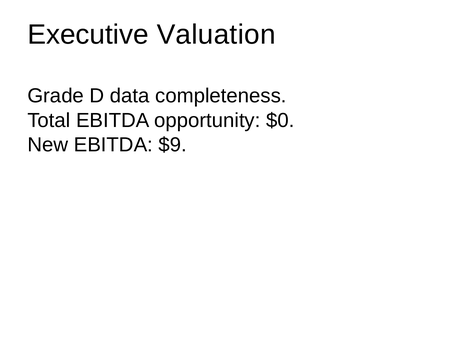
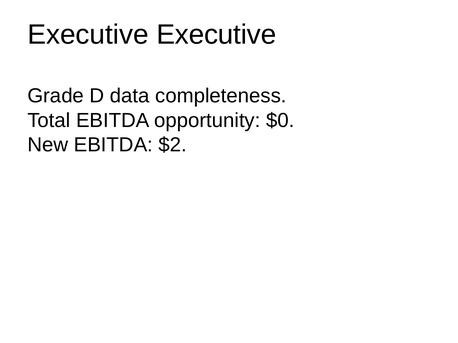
Executive Valuation: Valuation -> Executive (216, 35)
$9: $9 -> $2 (173, 145)
